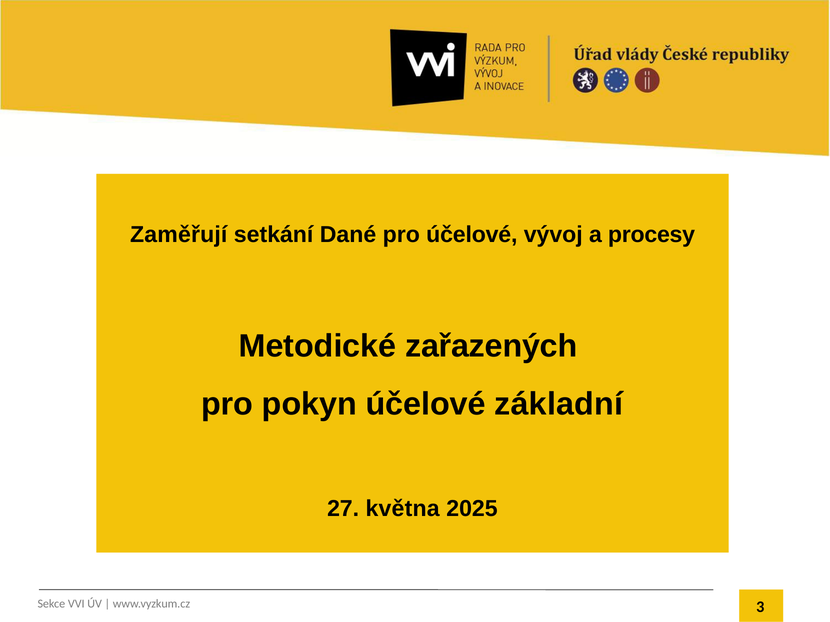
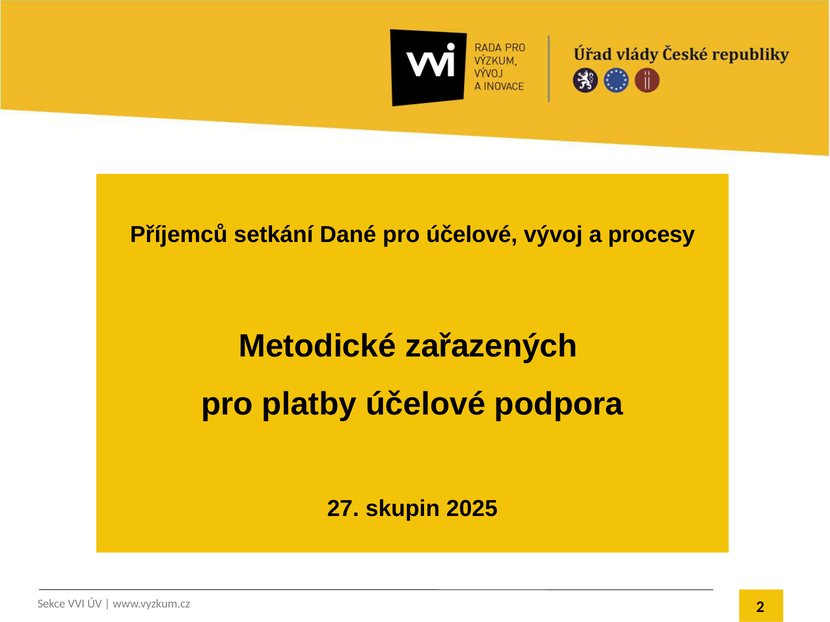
Zaměřují: Zaměřují -> Příjemců (179, 235)
pokyn: pokyn -> platby (309, 405)
základní: základní -> podpora (559, 405)
května: května -> skupin (403, 509)
3: 3 -> 2 (760, 607)
